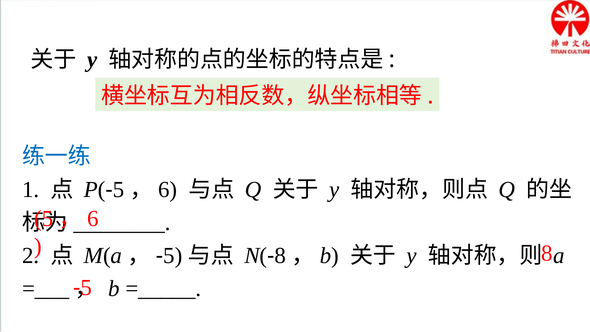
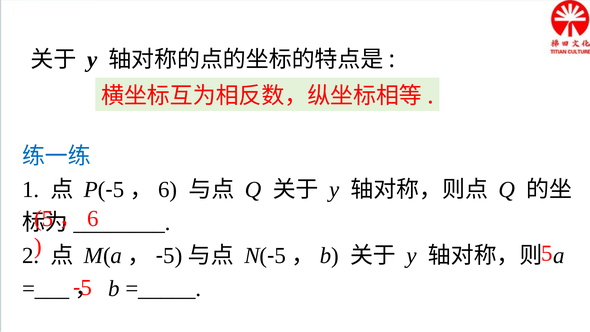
8: 8 -> 5 (547, 253)
8: 8 -> 5 (280, 256)
